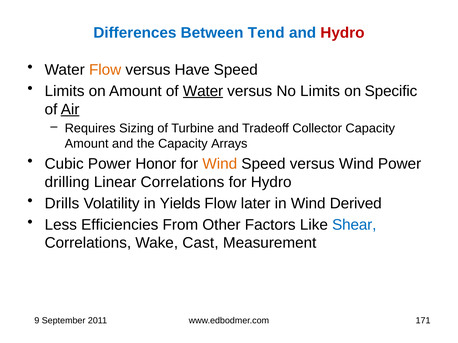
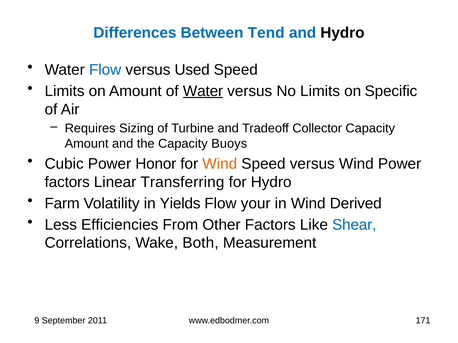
Hydro colour: red -> black (342, 33)
Flow colour: orange -> blue (105, 70)
Have: Have -> Used (192, 70)
Air underline: present -> none (70, 109)
Arrays: Arrays -> Buoys (229, 144)
drilling: drilling -> factors (67, 182)
Linear Correlations: Correlations -> Transferring (182, 182)
Drills: Drills -> Farm (62, 204)
later: later -> your (256, 204)
Cast: Cast -> Both (200, 243)
